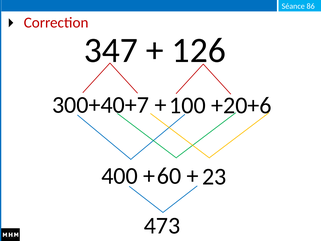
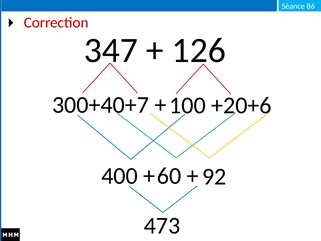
23: 23 -> 92 (214, 176)
